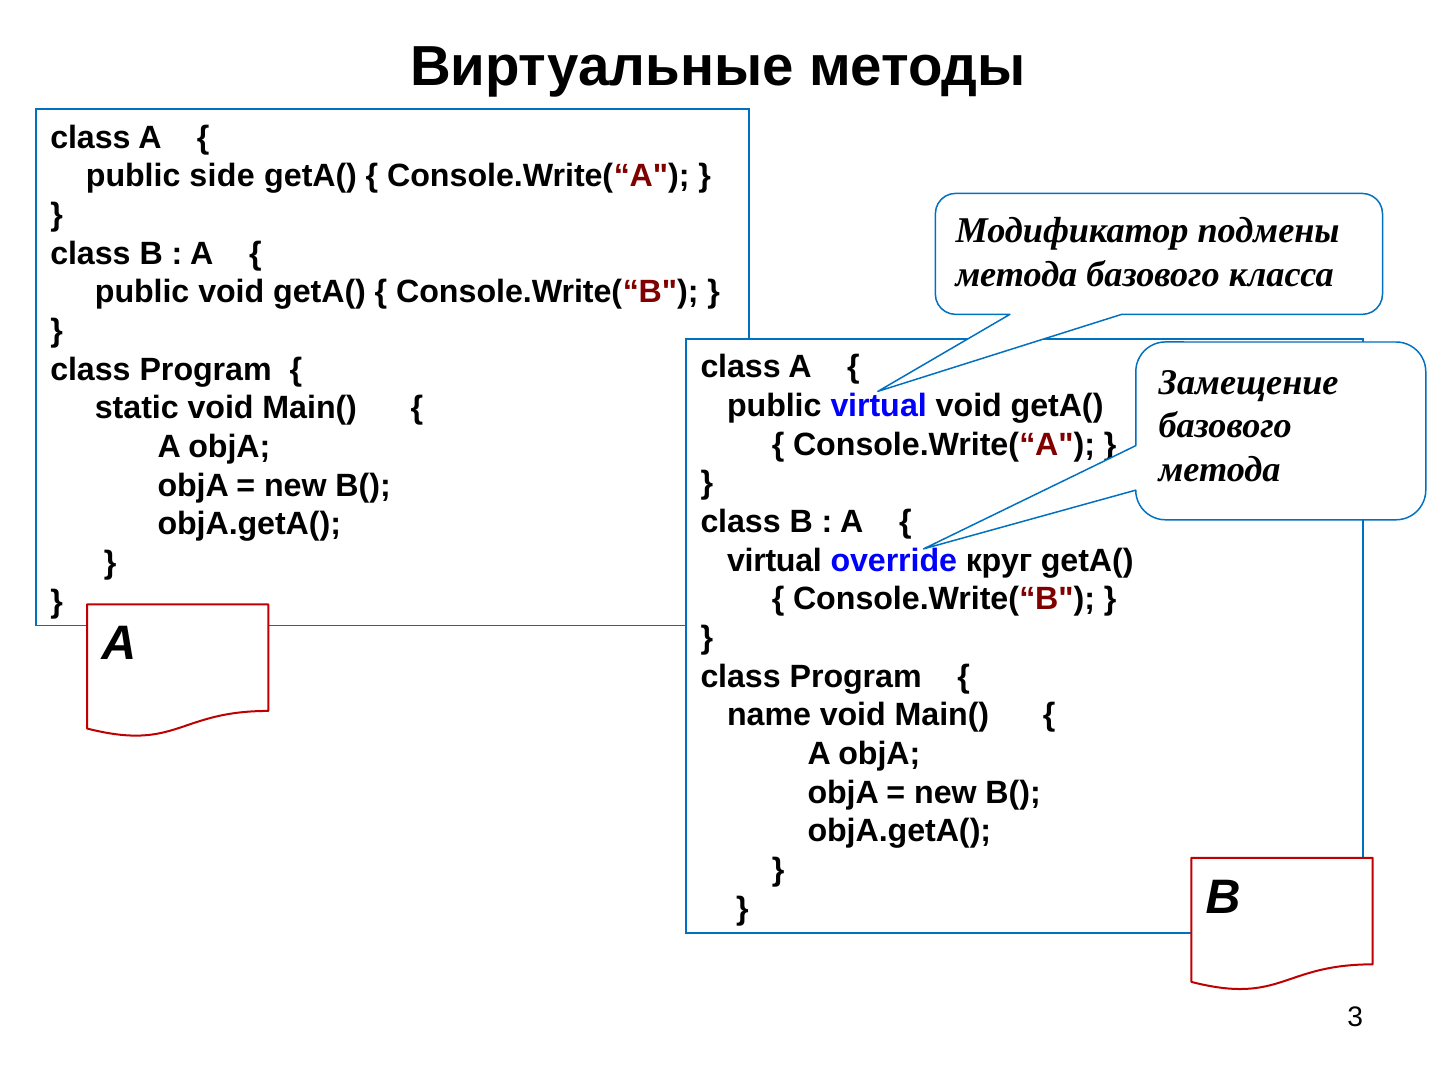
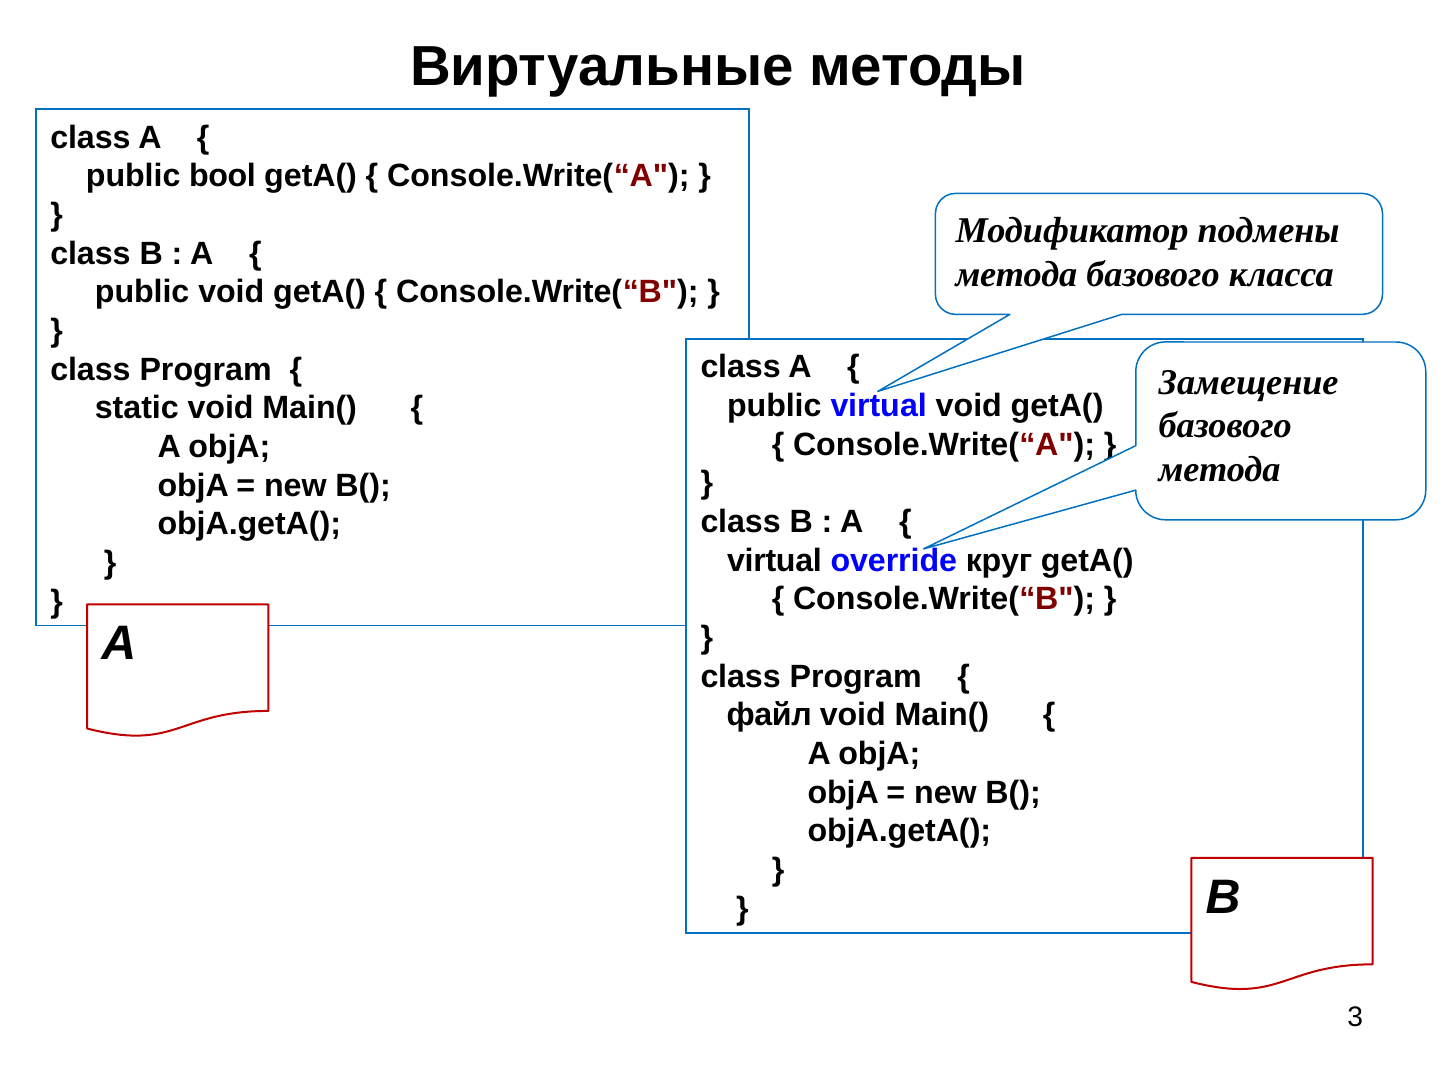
side: side -> bool (222, 176)
name: name -> файл (769, 715)
